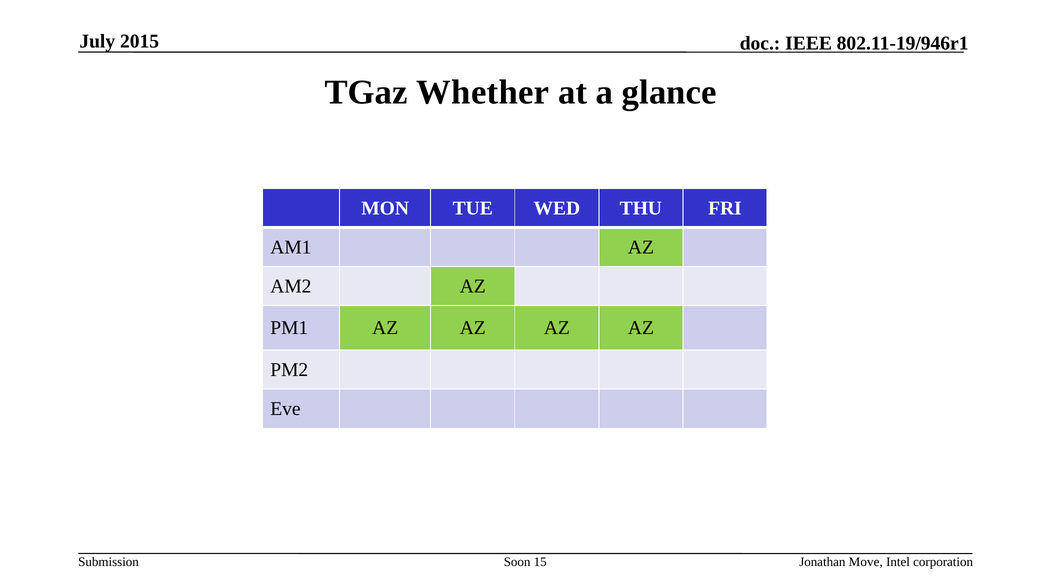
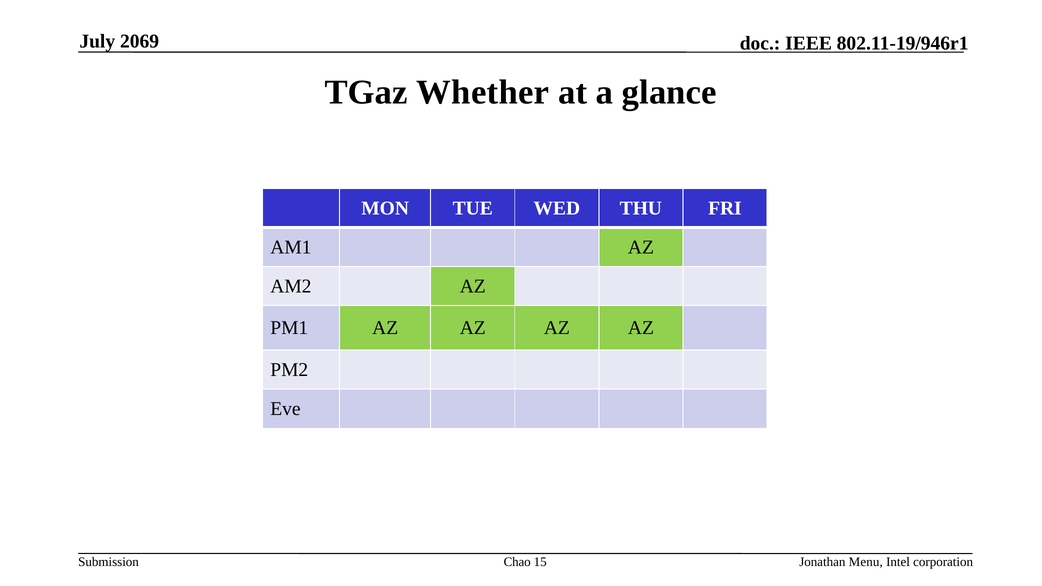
2015: 2015 -> 2069 (140, 41)
Soon: Soon -> Chao (517, 562)
Move: Move -> Menu (866, 562)
